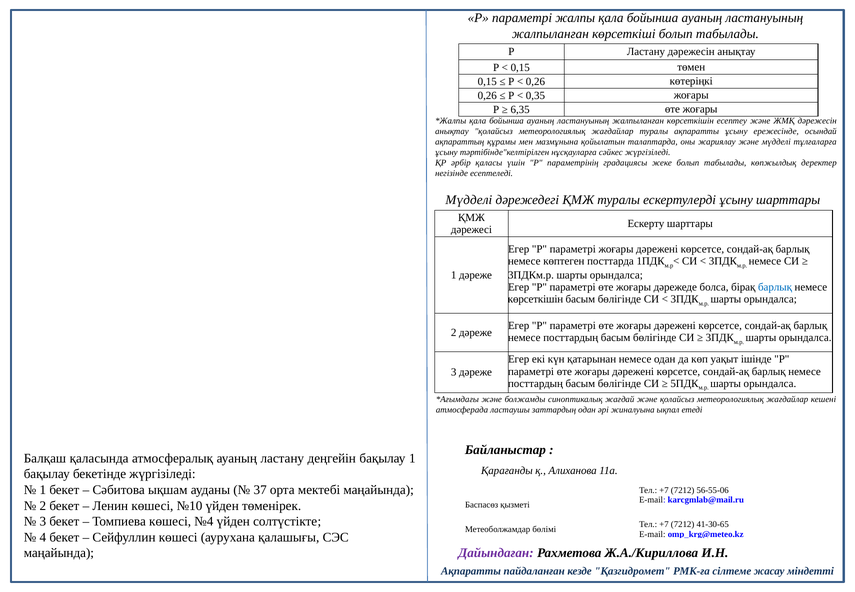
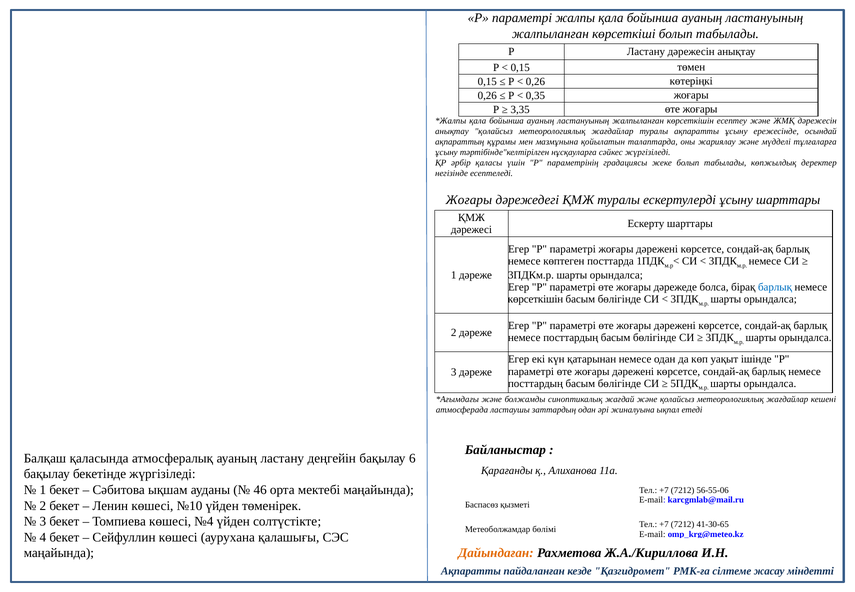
6,35: 6,35 -> 3,35 (520, 110)
Мүдделі: Мүдделі -> Жоғары (469, 200)
бақылау 1: 1 -> 6 (412, 458)
37: 37 -> 46 (260, 490)
Дайындаған colour: purple -> orange (496, 553)
